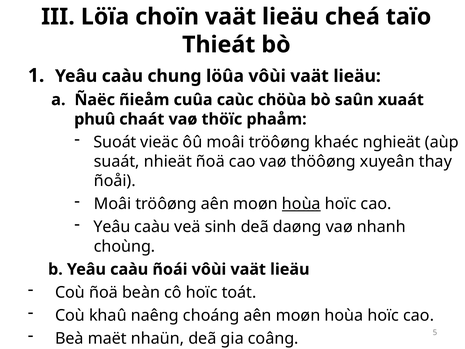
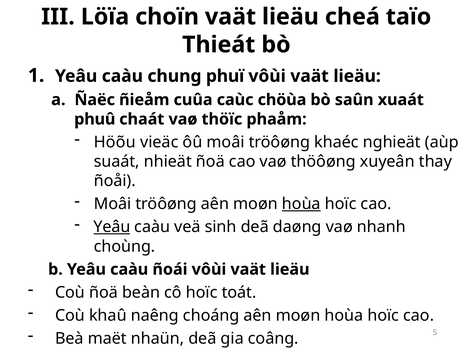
löûa: löûa -> phuï (225, 76)
Suoát: Suoát -> Höõu (115, 142)
Yeâu underline: none -> present (112, 227)
